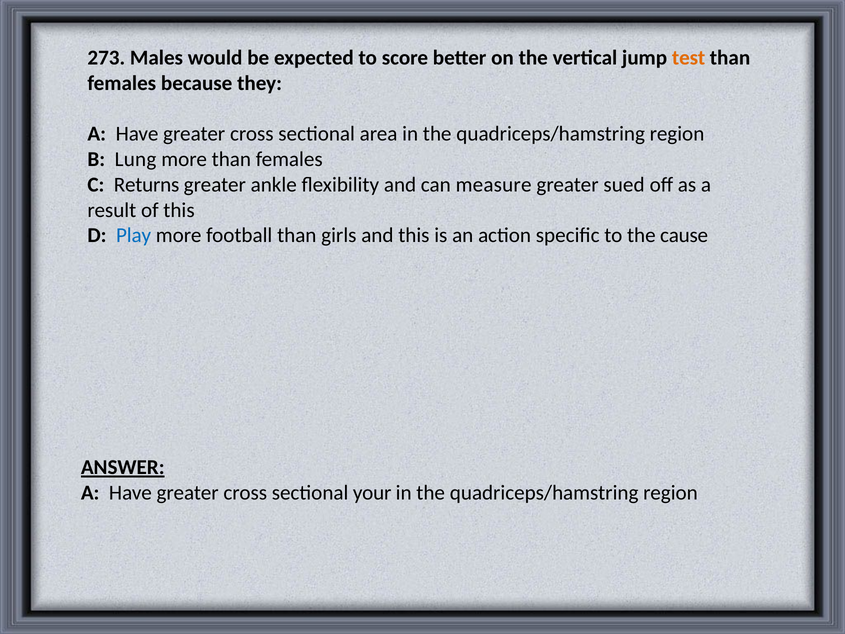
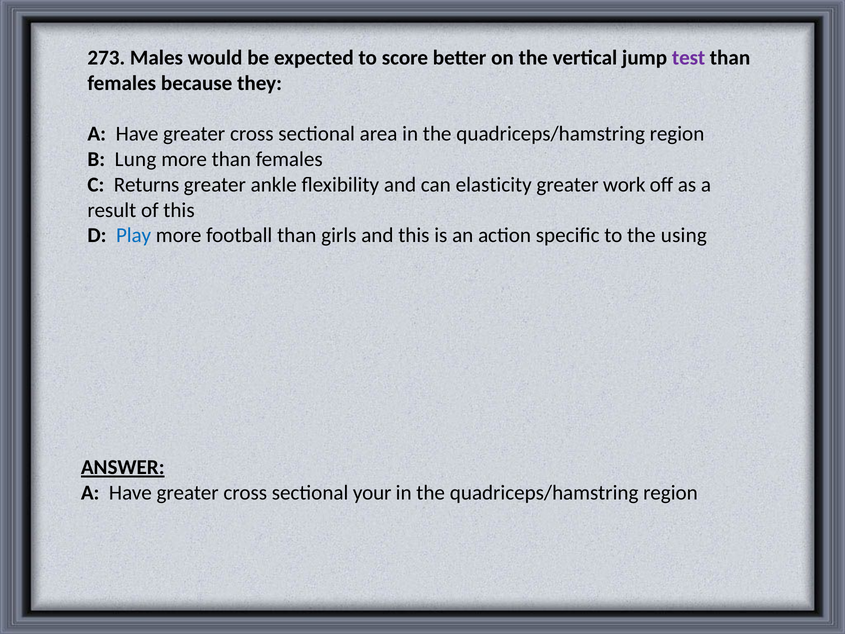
test colour: orange -> purple (689, 58)
measure: measure -> elasticity (494, 185)
sued: sued -> work (624, 185)
cause: cause -> using (684, 235)
